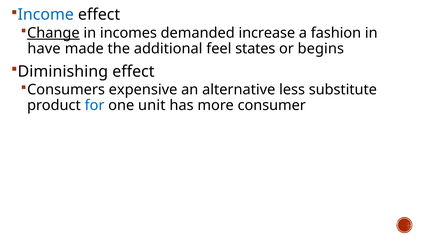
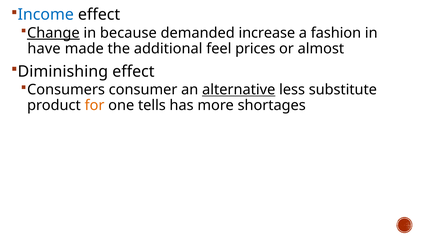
incomes: incomes -> because (128, 33)
states: states -> prices (255, 49)
begins: begins -> almost (321, 49)
expensive: expensive -> consumer (143, 90)
alternative underline: none -> present (239, 90)
for colour: blue -> orange (95, 105)
unit: unit -> tells (152, 105)
consumer: consumer -> shortages (272, 105)
